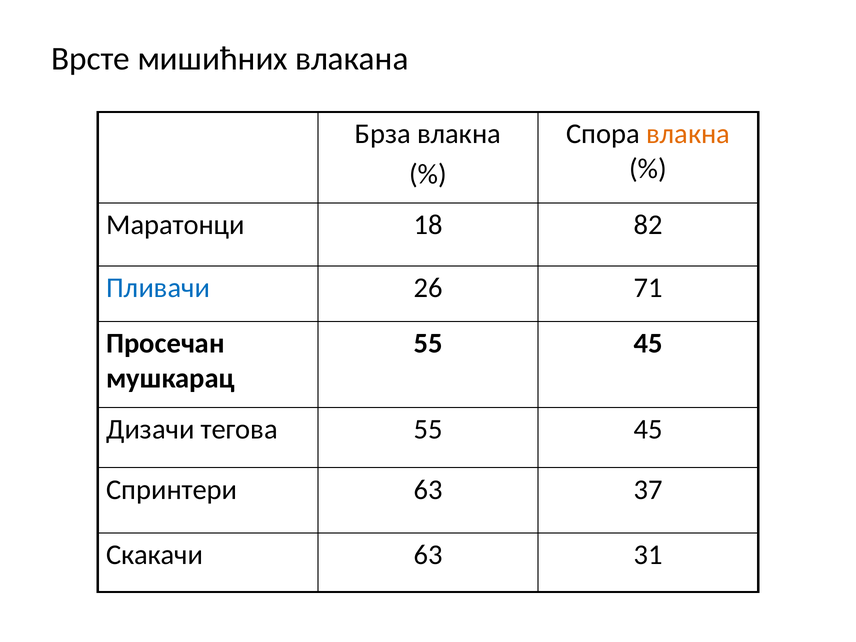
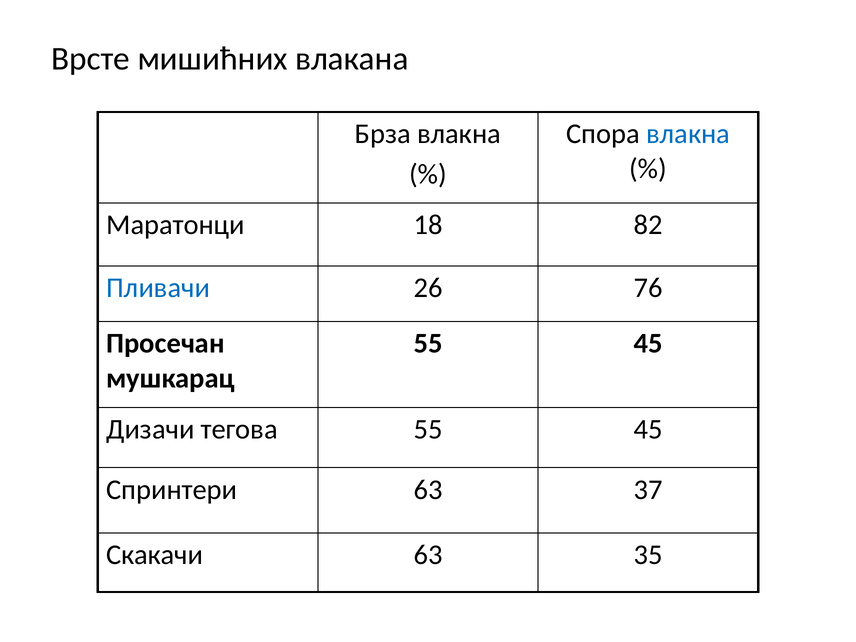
влакна colour: orange -> blue (688, 134)
71: 71 -> 76 (648, 288)
31: 31 -> 35 (648, 555)
